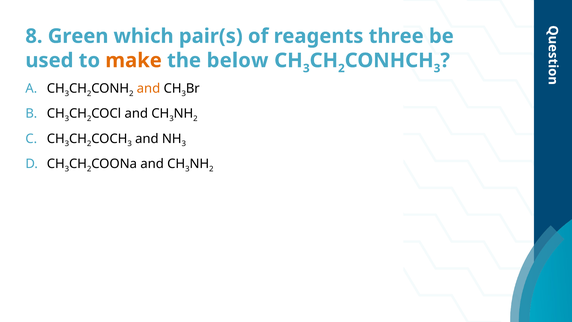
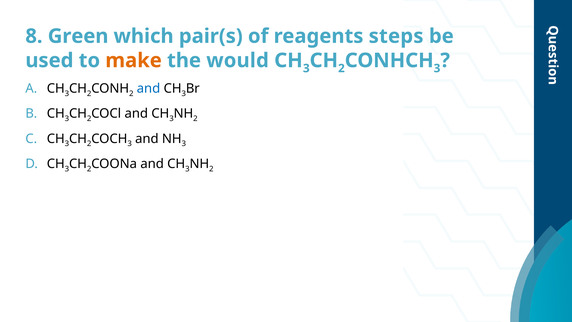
three: three -> steps (396, 36)
below: below -> would (238, 60)
and colour: orange -> blue (148, 89)
